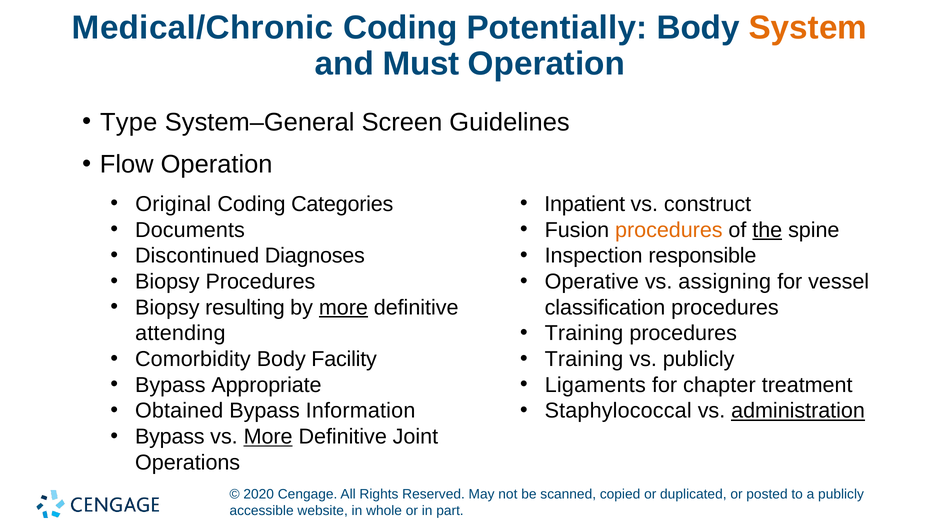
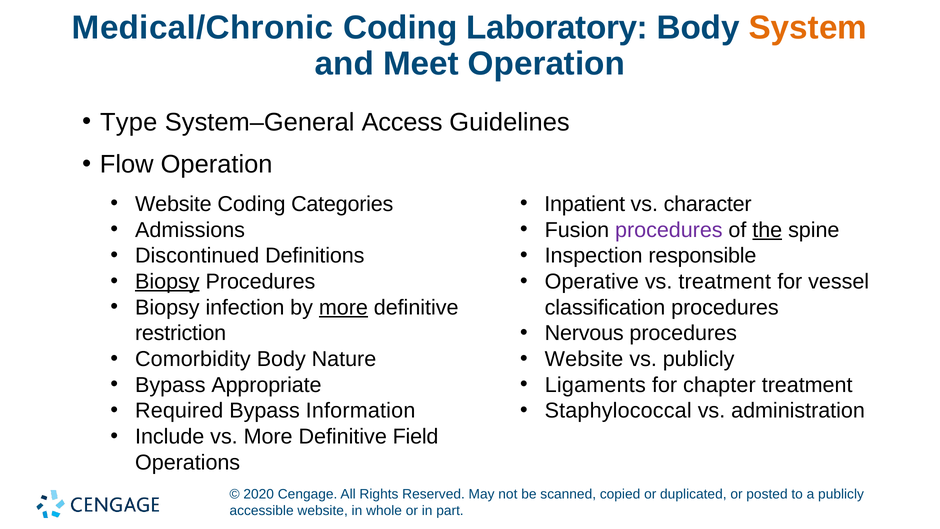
Potentially: Potentially -> Laboratory (557, 28)
Must: Must -> Meet (421, 64)
Screen: Screen -> Access (402, 122)
Original: Original -> Website (173, 204)
construct: construct -> character (708, 204)
Documents: Documents -> Admissions (190, 230)
procedures colour: orange -> purple (669, 230)
Diagnoses: Diagnoses -> Definitions (315, 256)
Biopsy underline: none -> present (167, 281)
vs assigning: assigning -> treatment (725, 281)
resulting: resulting -> infection (245, 307)
Training: Training -> Nervous (584, 333)
attending: attending -> restriction (181, 333)
Facility: Facility -> Nature (344, 359)
Training: Training -> Website (584, 359)
Obtained: Obtained -> Required (179, 411)
administration underline: present -> none (798, 411)
Bypass: Bypass -> Include (170, 437)
More underline: present -> none (268, 437)
Joint: Joint -> Field (416, 437)
